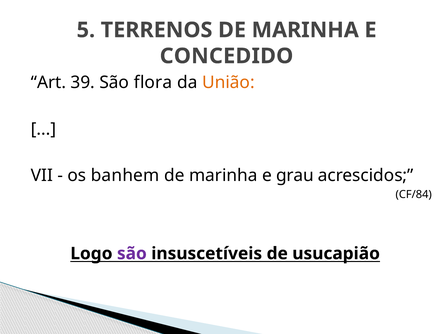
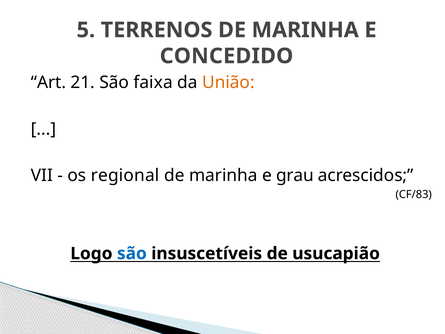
39: 39 -> 21 (83, 83)
flora: flora -> faixa (153, 83)
banhem: banhem -> regional (125, 175)
CF/84: CF/84 -> CF/83 (414, 194)
são colour: purple -> blue (132, 253)
